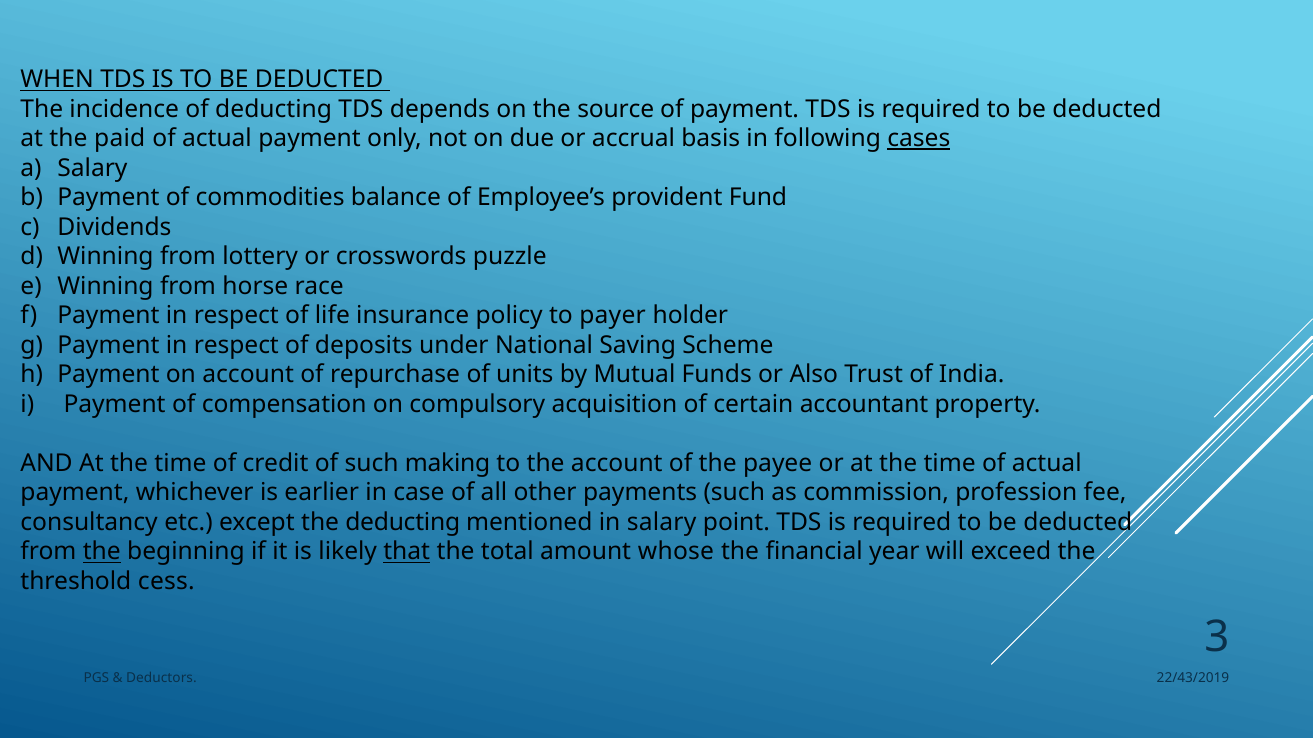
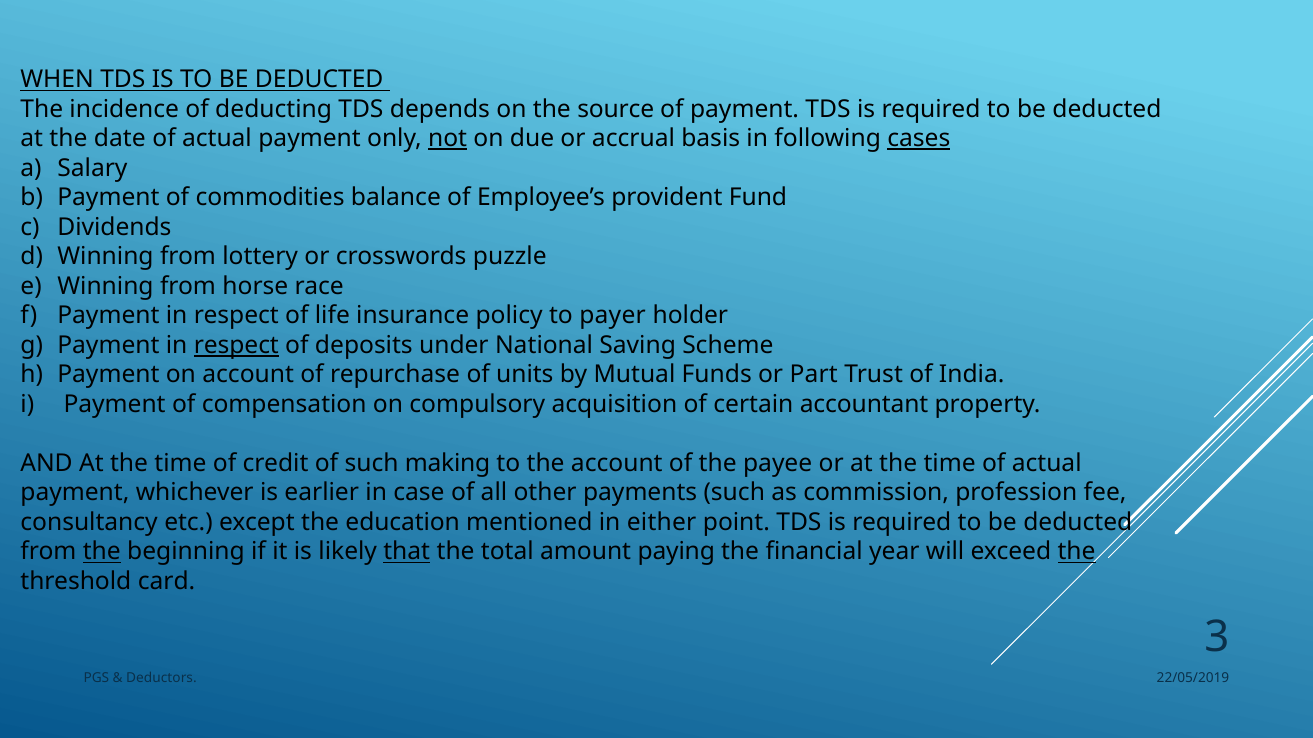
paid: paid -> date (120, 139)
not underline: none -> present (448, 139)
respect underline: none -> present (236, 345)
Also: Also -> Part (814, 375)
the deducting: deducting -> education (403, 523)
in salary: salary -> either (662, 523)
whose: whose -> paying (676, 552)
the underline: none -> present (1077, 552)
cess: cess -> card (167, 582)
22/43/2019: 22/43/2019 -> 22/05/2019 (1193, 679)
